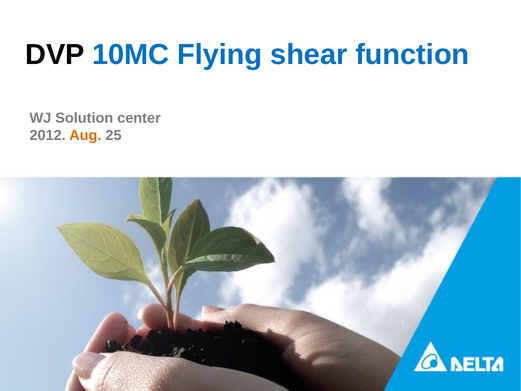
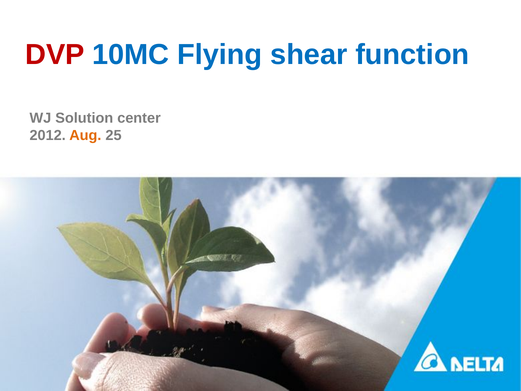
DVP colour: black -> red (55, 55)
